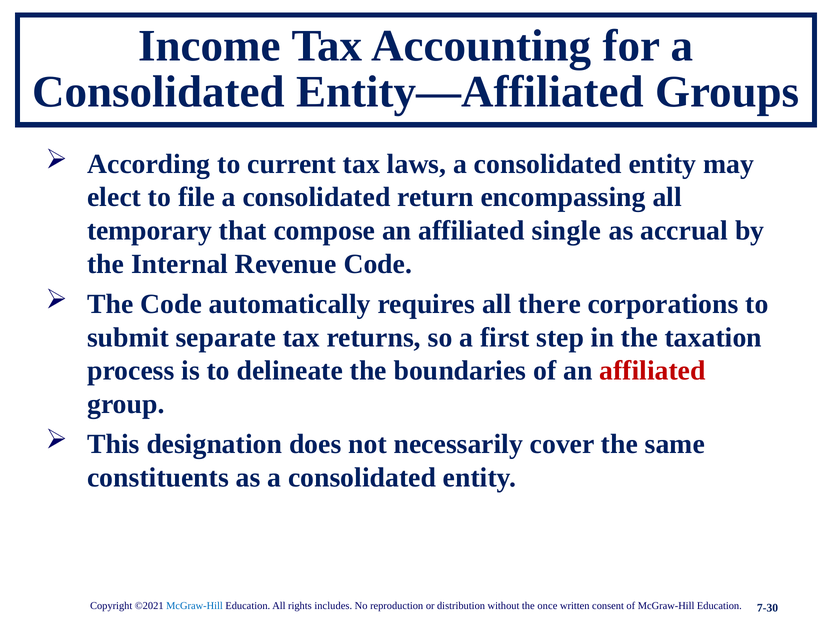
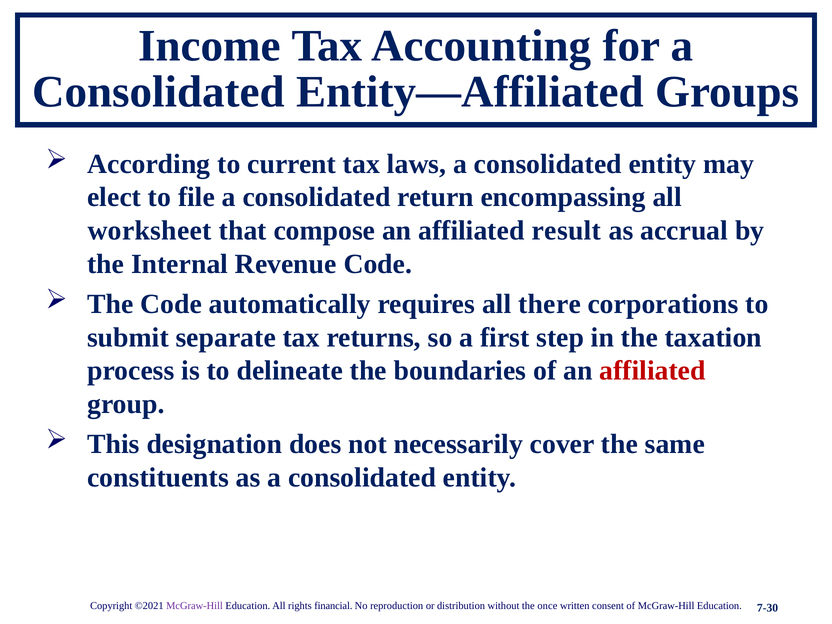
temporary: temporary -> worksheet (150, 231)
single: single -> result (566, 231)
McGraw-Hill colour: blue -> purple (195, 606)
includes: includes -> financial (333, 606)
